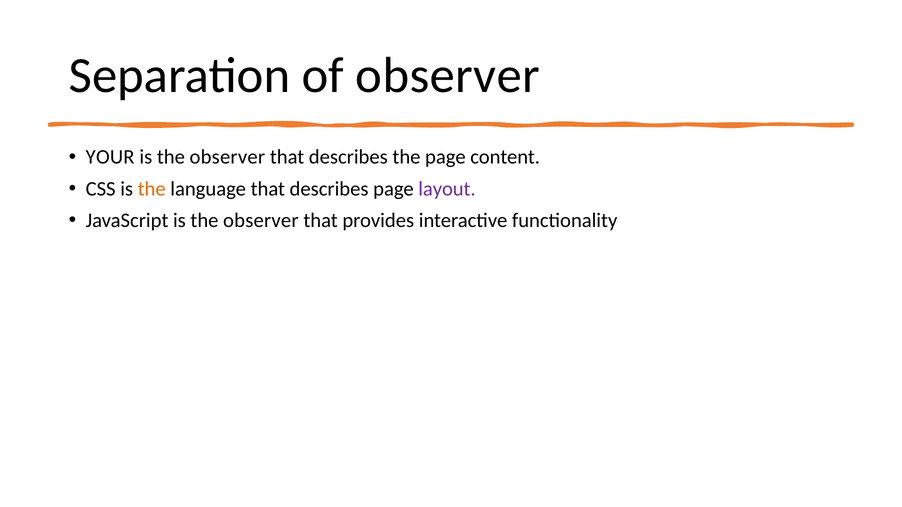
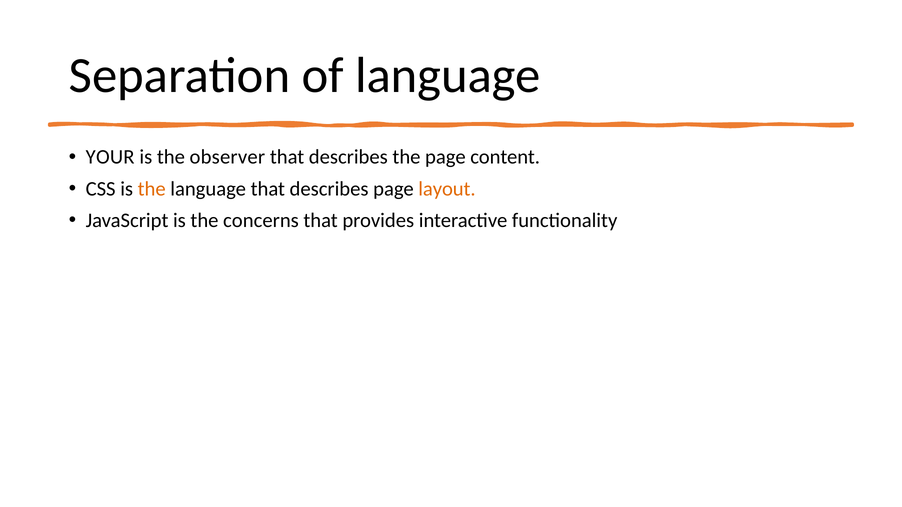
of observer: observer -> language (448, 76)
layout colour: purple -> orange (447, 189)
JavaScript is the observer: observer -> concerns (261, 221)
